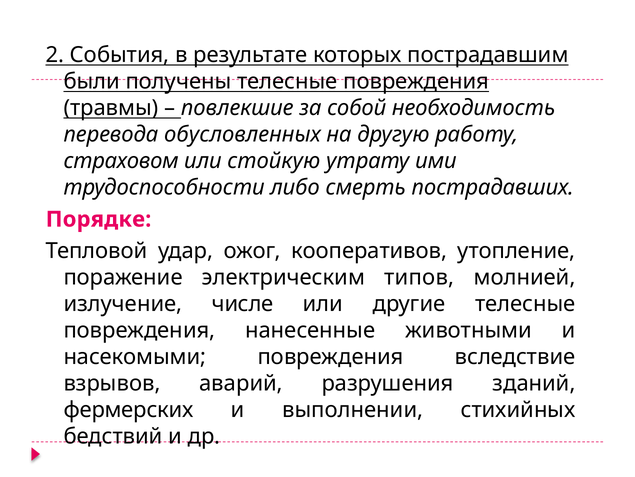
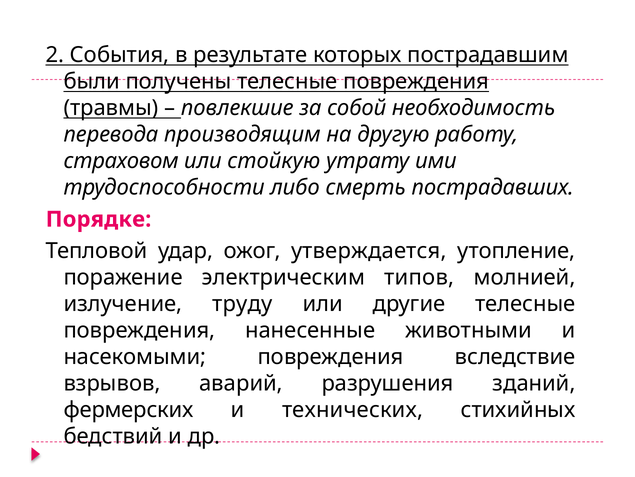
обусловленных: обусловленных -> производящим (242, 134)
кооперативов: кооперативов -> утверждается (369, 251)
числе: числе -> труду (242, 304)
выполнении: выполнении -> технических (353, 409)
